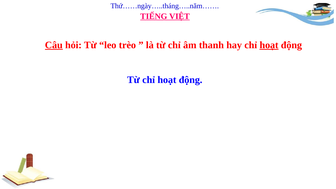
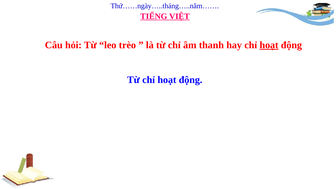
Câu underline: present -> none (54, 45)
